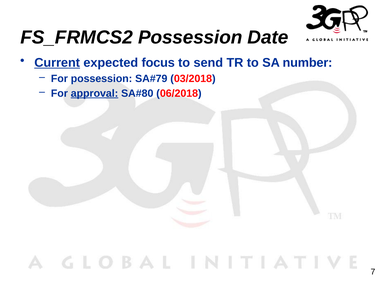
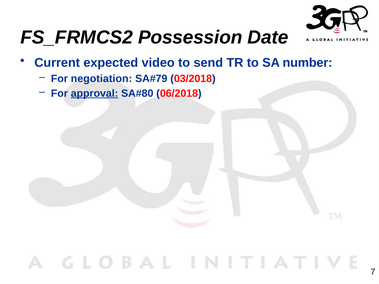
Current underline: present -> none (57, 63)
focus: focus -> video (158, 63)
For possession: possession -> negotiation (101, 79)
